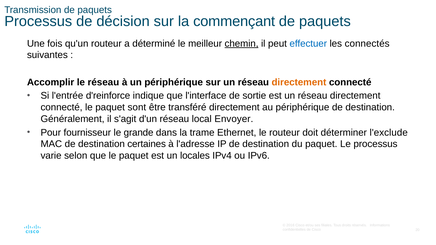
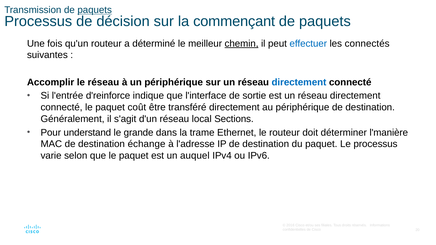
paquets underline: none -> present (95, 10)
directement colour: orange -> blue (299, 82)
sont: sont -> coût (137, 107)
Envoyer: Envoyer -> Sections (234, 119)
fournisseur: fournisseur -> understand (87, 133)
l'exclude: l'exclude -> l'manière (389, 133)
certaines: certaines -> échange (147, 144)
locales: locales -> auquel (195, 156)
